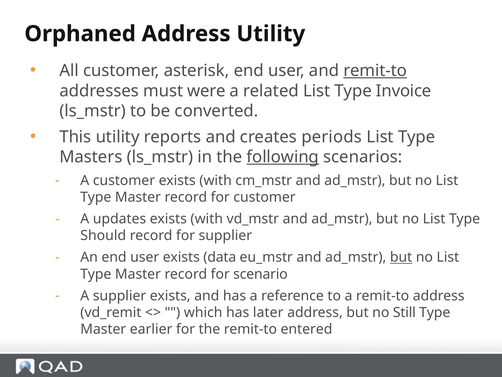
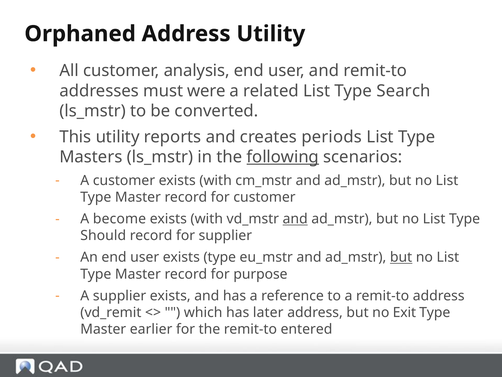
asterisk: asterisk -> analysis (197, 71)
remit-to underline: present -> none (375, 71)
Invoice: Invoice -> Search (404, 91)
updates: updates -> become (119, 219)
and underline: none -> present (295, 219)
exists data: data -> type (220, 257)
scenario: scenario -> purpose (260, 274)
Still: Still -> Exit (404, 312)
